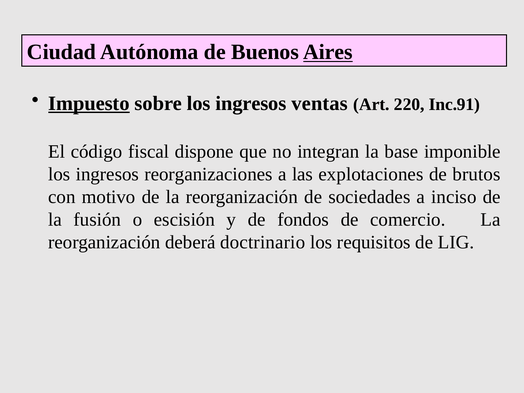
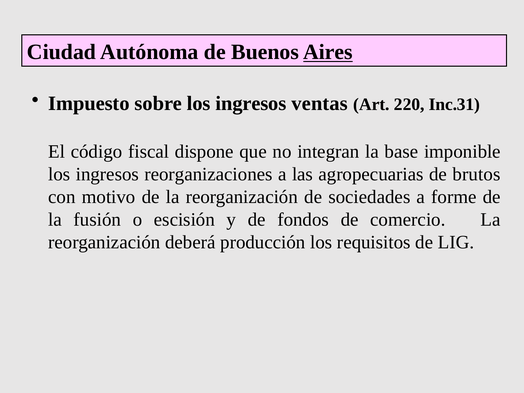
Impuesto underline: present -> none (89, 104)
Inc.91: Inc.91 -> Inc.31 (454, 105)
explotaciones: explotaciones -> agropecuarias (371, 174)
inciso: inciso -> forme (454, 197)
doctrinario: doctrinario -> producción (263, 242)
